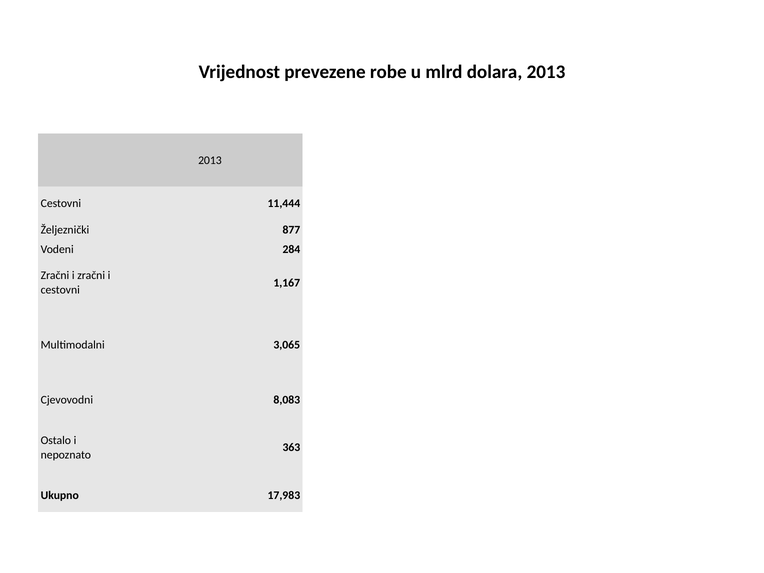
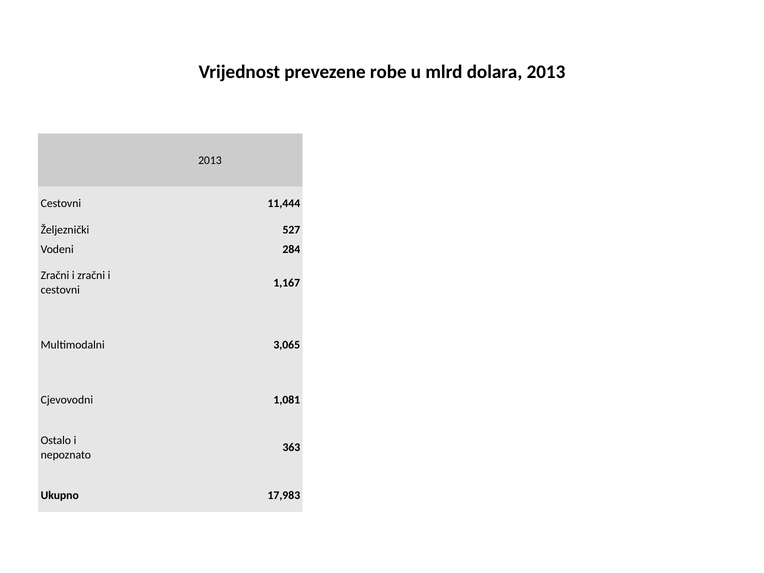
877: 877 -> 527 (291, 230)
8,083: 8,083 -> 1,081 (287, 400)
